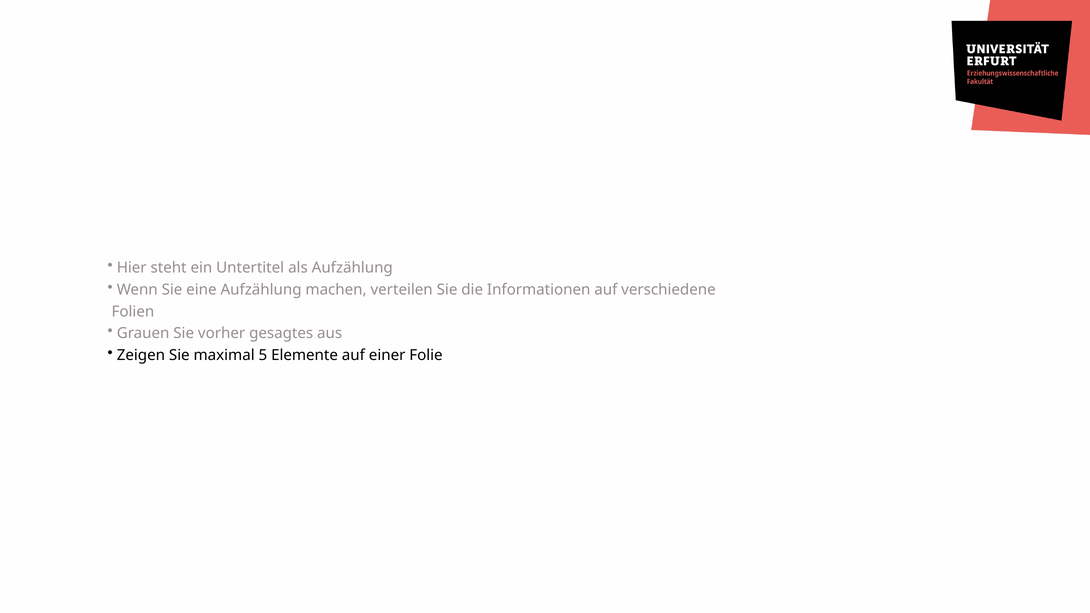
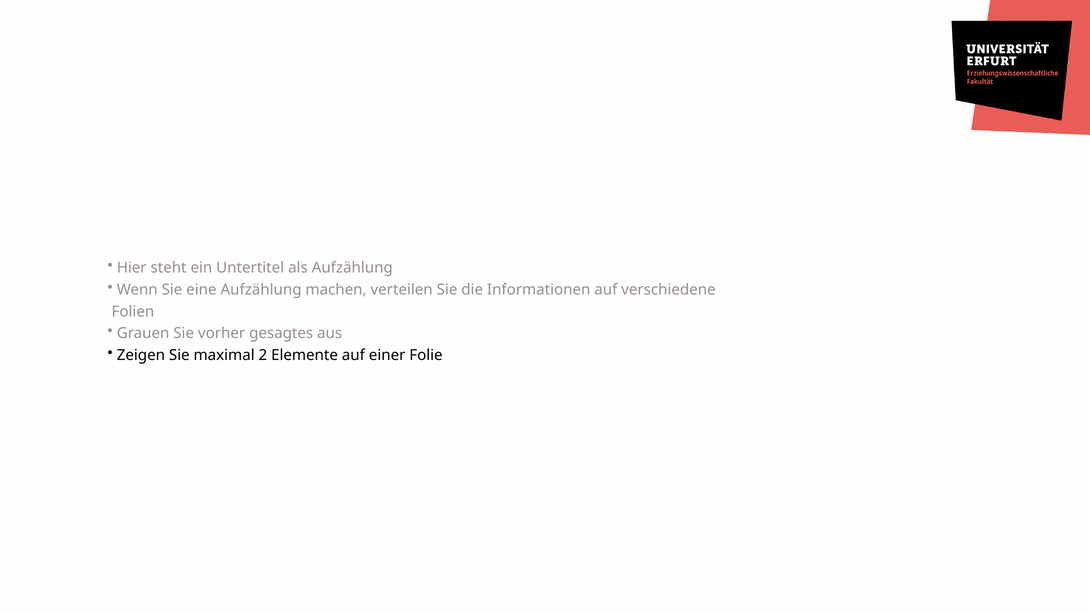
5: 5 -> 2 (263, 355)
